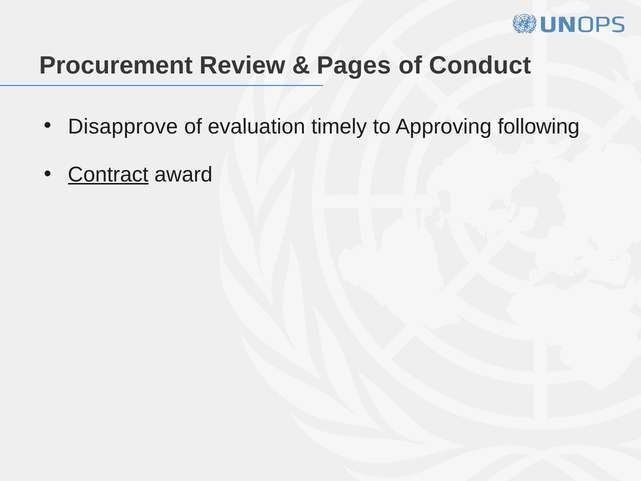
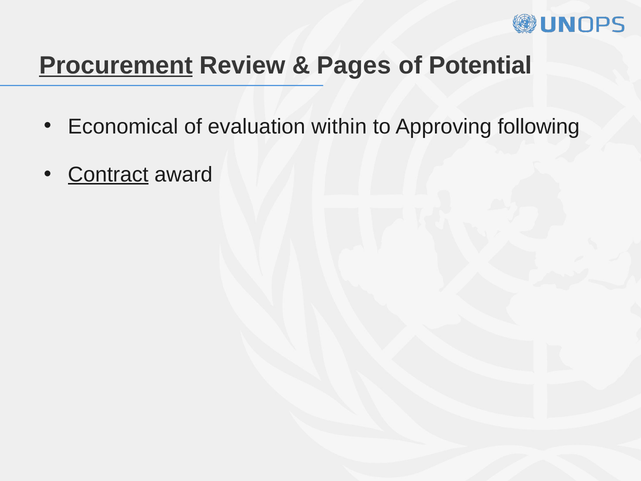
Procurement underline: none -> present (116, 66)
Conduct: Conduct -> Potential (480, 66)
Disapprove: Disapprove -> Economical (123, 126)
timely: timely -> within (339, 126)
